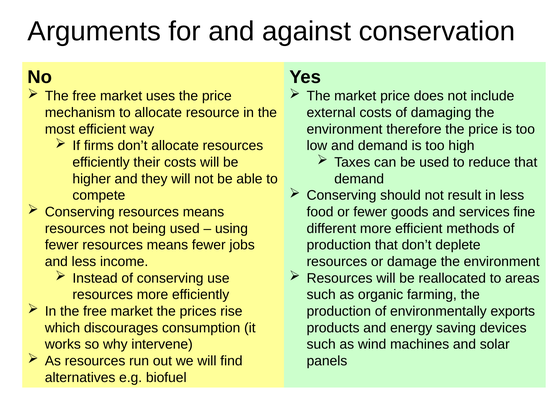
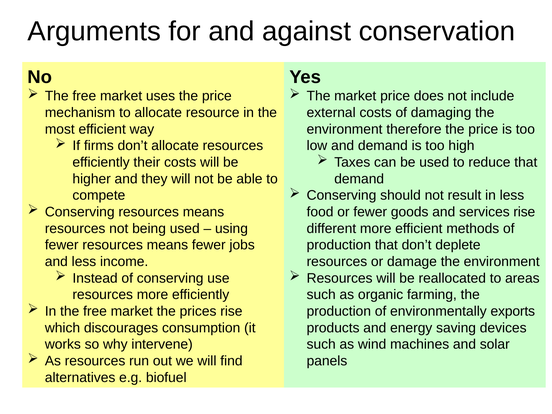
services fine: fine -> rise (524, 212)
